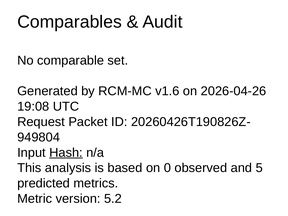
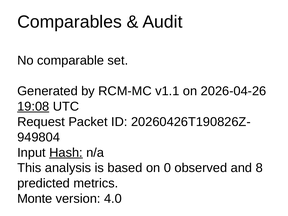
v1.6: v1.6 -> v1.1 (167, 91)
19:08 underline: none -> present (33, 106)
5: 5 -> 8 (259, 168)
Metric: Metric -> Monte (35, 199)
5.2: 5.2 -> 4.0 (113, 199)
